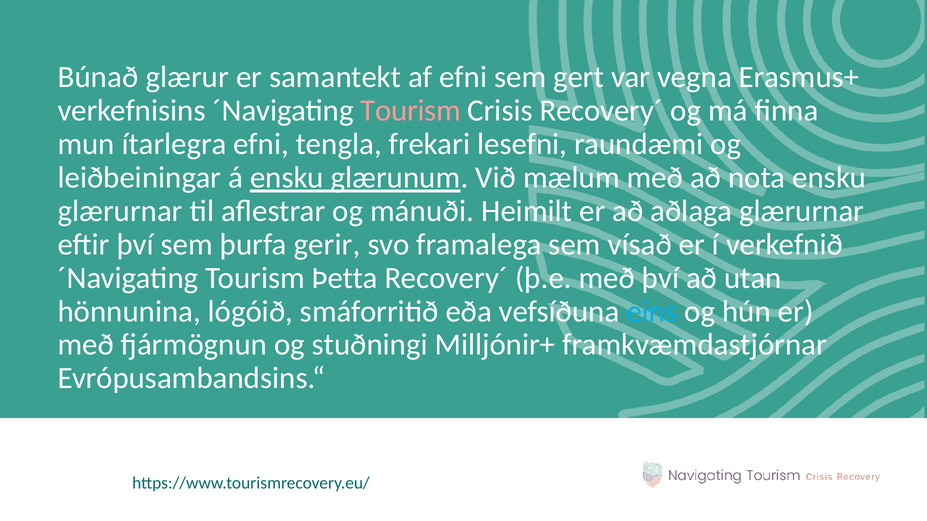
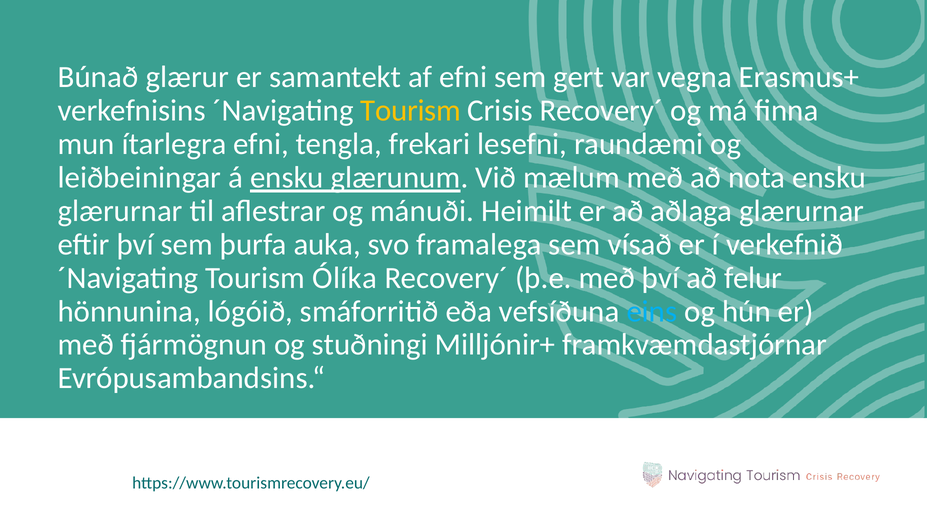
Tourism colour: pink -> yellow (411, 111)
gerir: gerir -> auka (327, 245)
Þetta: Þetta -> Ólíka (345, 278)
utan: utan -> felur (753, 278)
